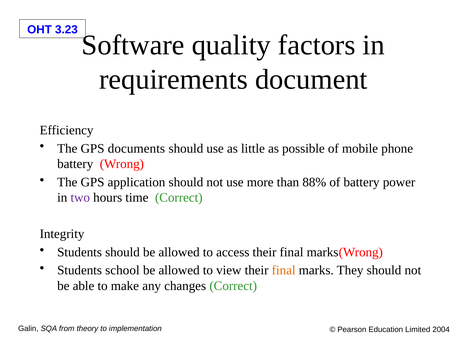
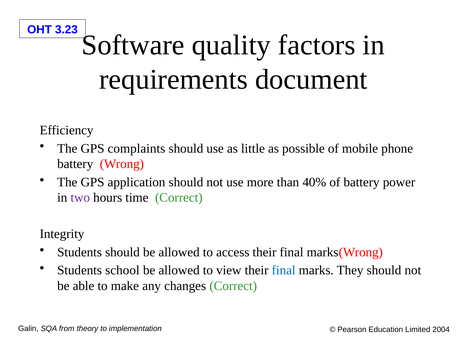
documents: documents -> complaints (136, 149)
88%: 88% -> 40% (314, 182)
final colour: orange -> blue (284, 271)
